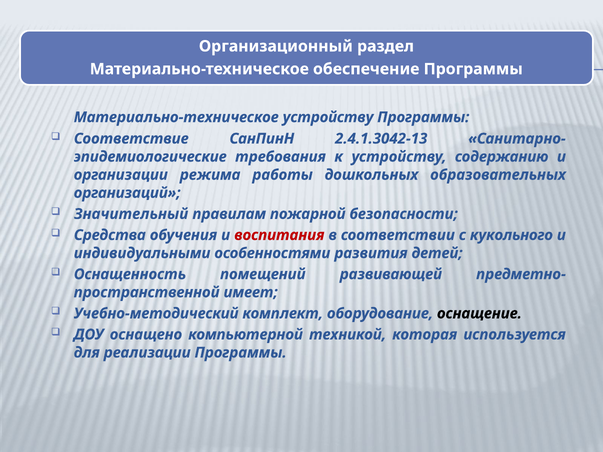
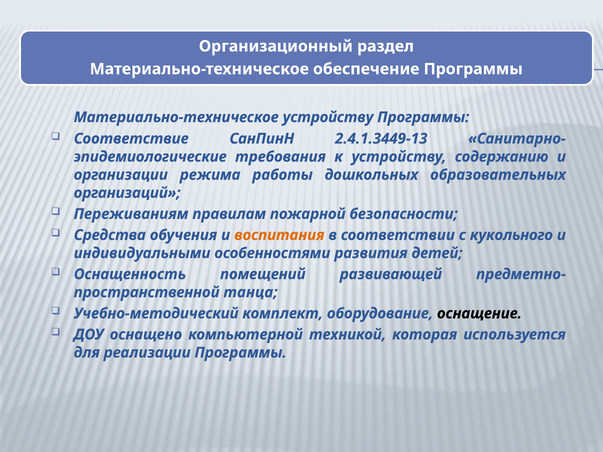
2.4.1.3042-13: 2.4.1.3042-13 -> 2.4.1.3449-13 (381, 139)
Значительный: Значительный -> Переживаниям (131, 214)
воспитания colour: red -> orange (279, 235)
имеет: имеет -> танца (251, 292)
